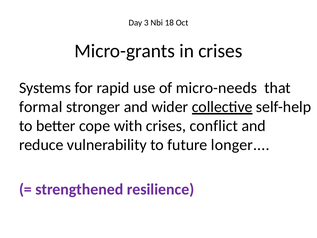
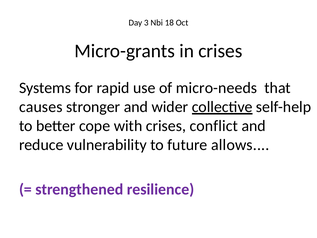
formal: formal -> causes (41, 107)
longer: longer -> allows (240, 145)
